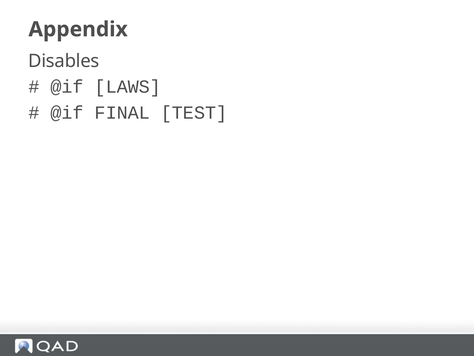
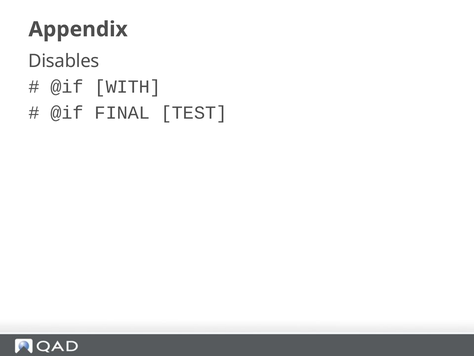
LAWS: LAWS -> WITH (128, 87)
